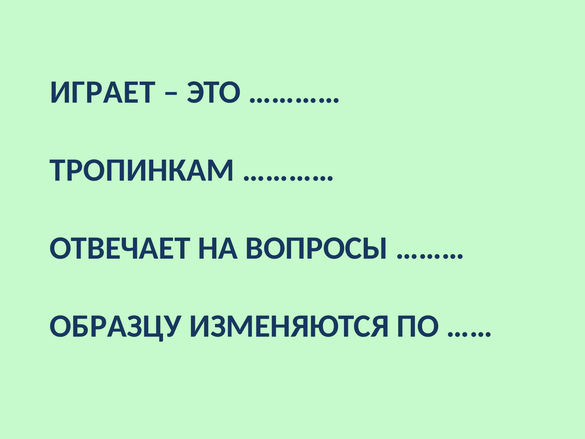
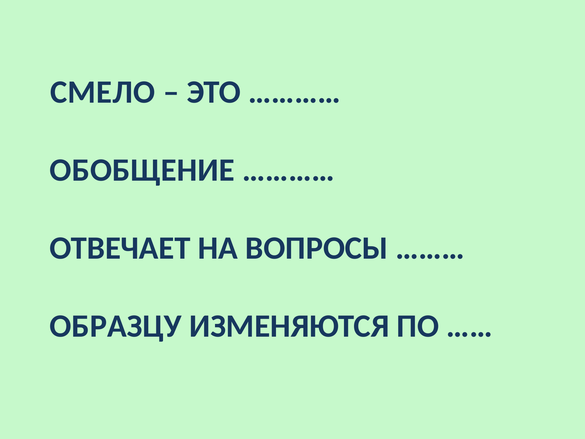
ИГРАЕТ: ИГРАЕТ -> СМЕЛО (103, 92)
ТРОПИНКАМ: ТРОПИНКАМ -> ОБОБЩЕНИЕ (142, 170)
